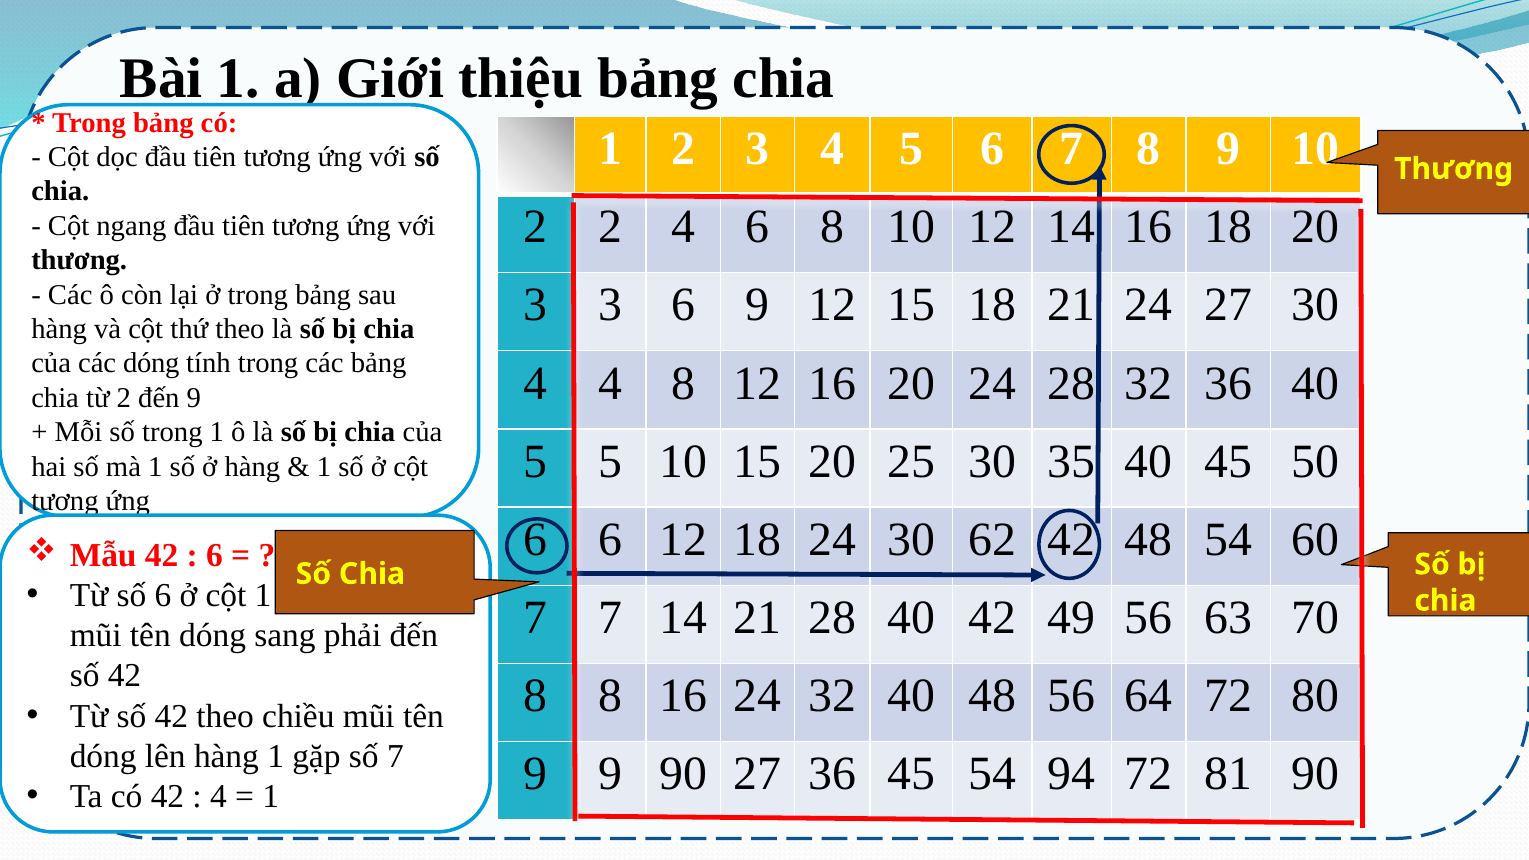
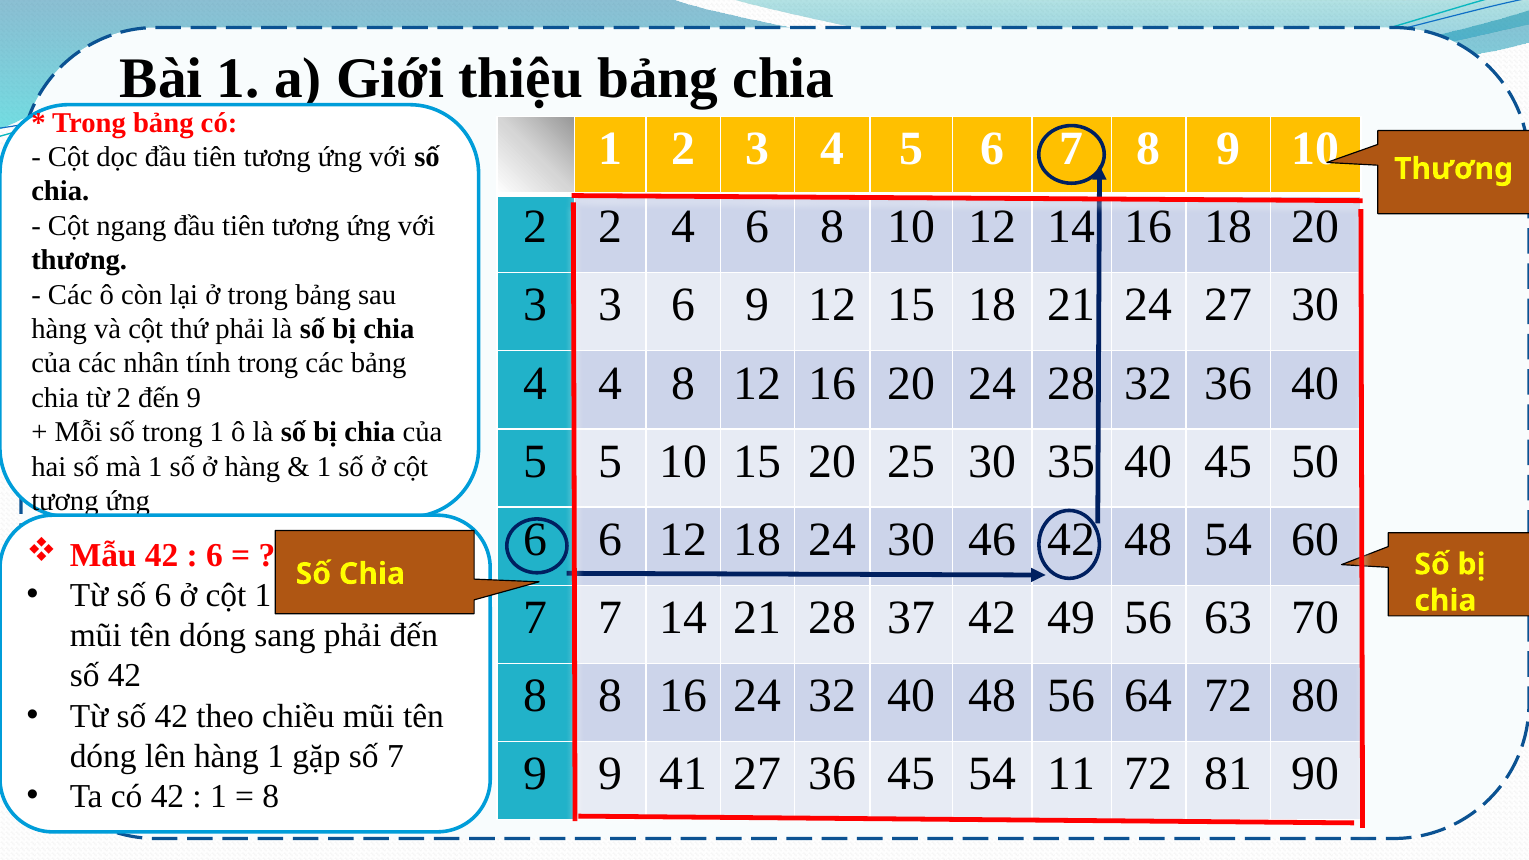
thứ theo: theo -> phải (240, 329)
các dóng: dóng -> nhân (151, 363)
62: 62 -> 46 (992, 540)
28 40: 40 -> 37 (911, 618)
9 90: 90 -> 41 (683, 774)
94: 94 -> 11 (1072, 774)
4: 4 -> 1 (219, 796)
1: 1 -> 8 (271, 796)
